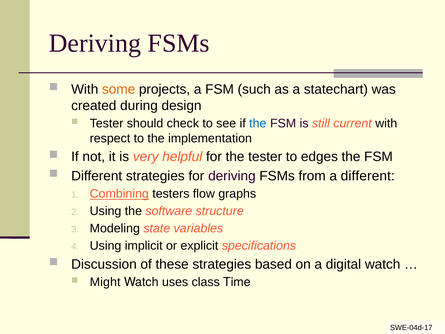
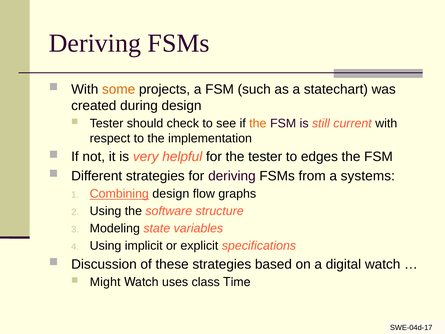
the colour: blue -> orange (258, 123)
a different: different -> systems (368, 176)
Combining testers: testers -> design (171, 194)
